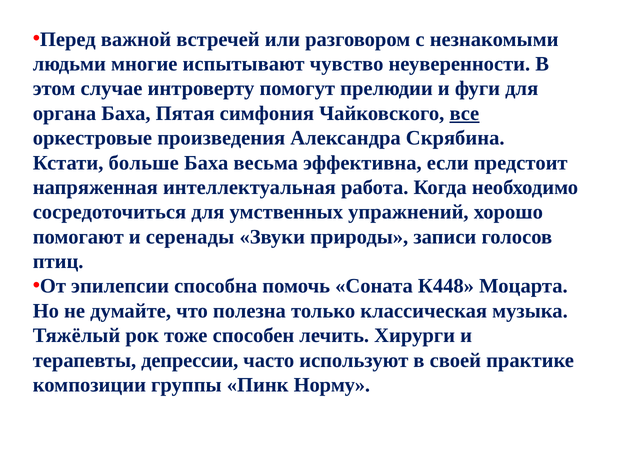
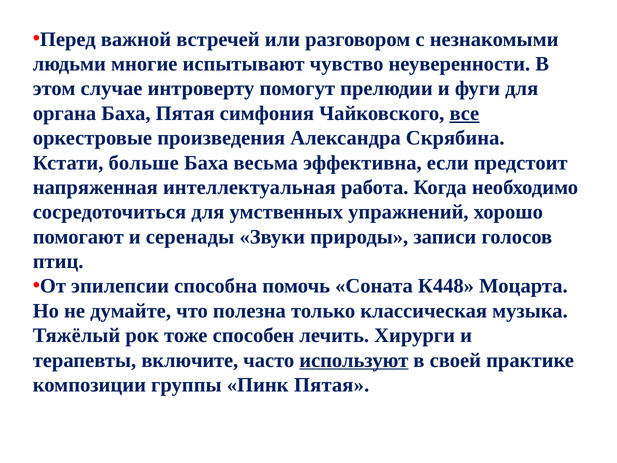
депрессии: депрессии -> включите (190, 360)
используют underline: none -> present (354, 360)
Пинк Норму: Норму -> Пятая (332, 385)
